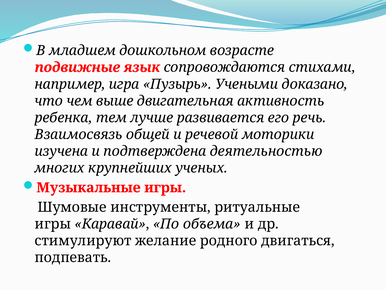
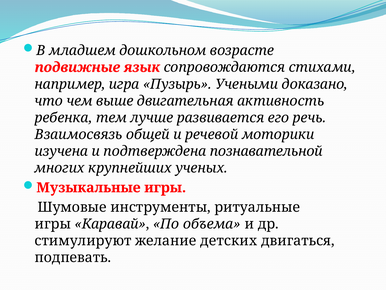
деятельностью: деятельностью -> познавательной (266, 151)
родного: родного -> детских (229, 240)
